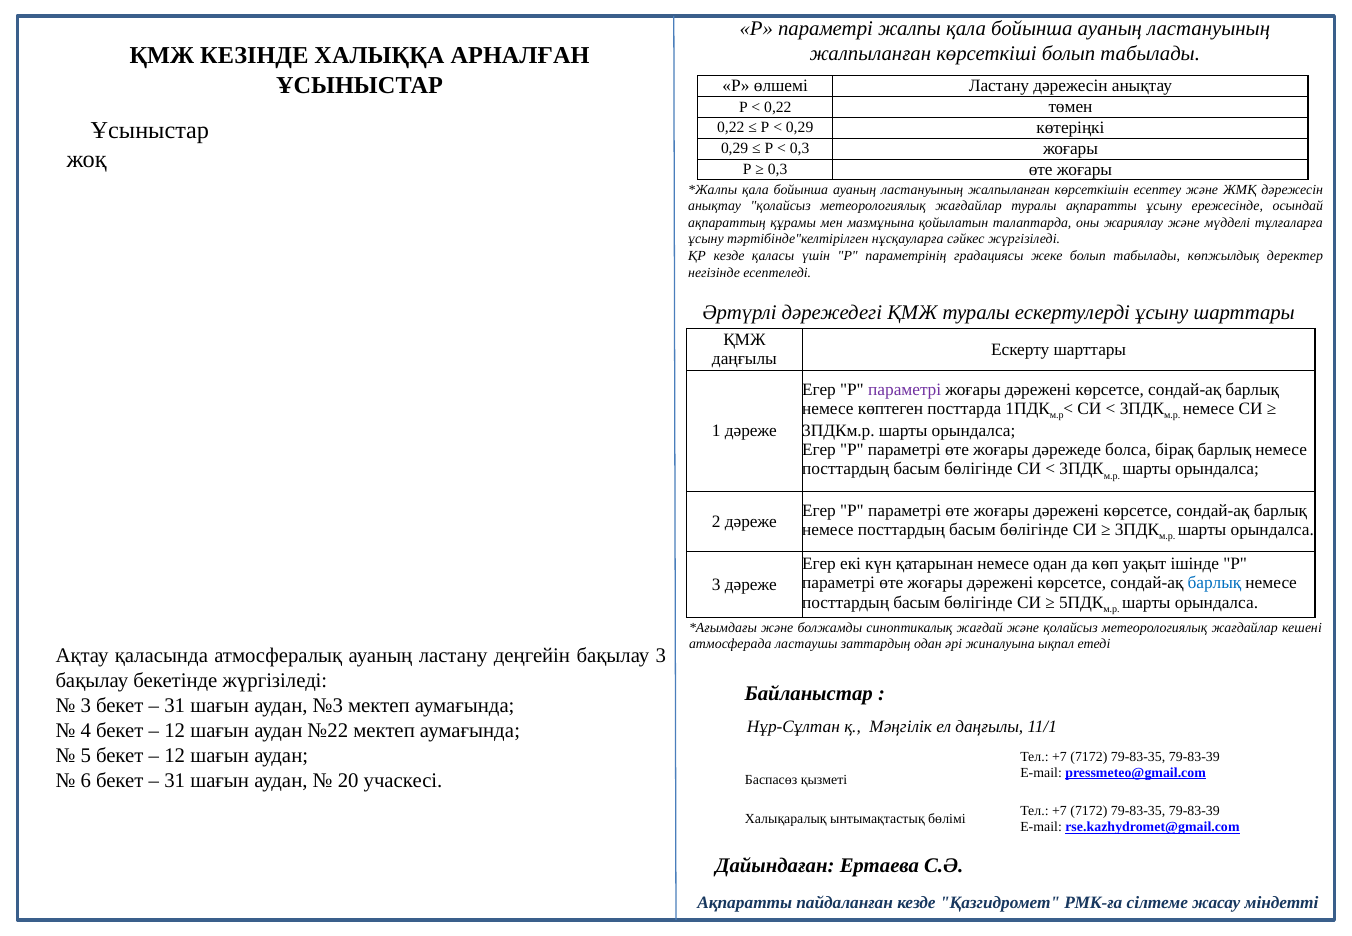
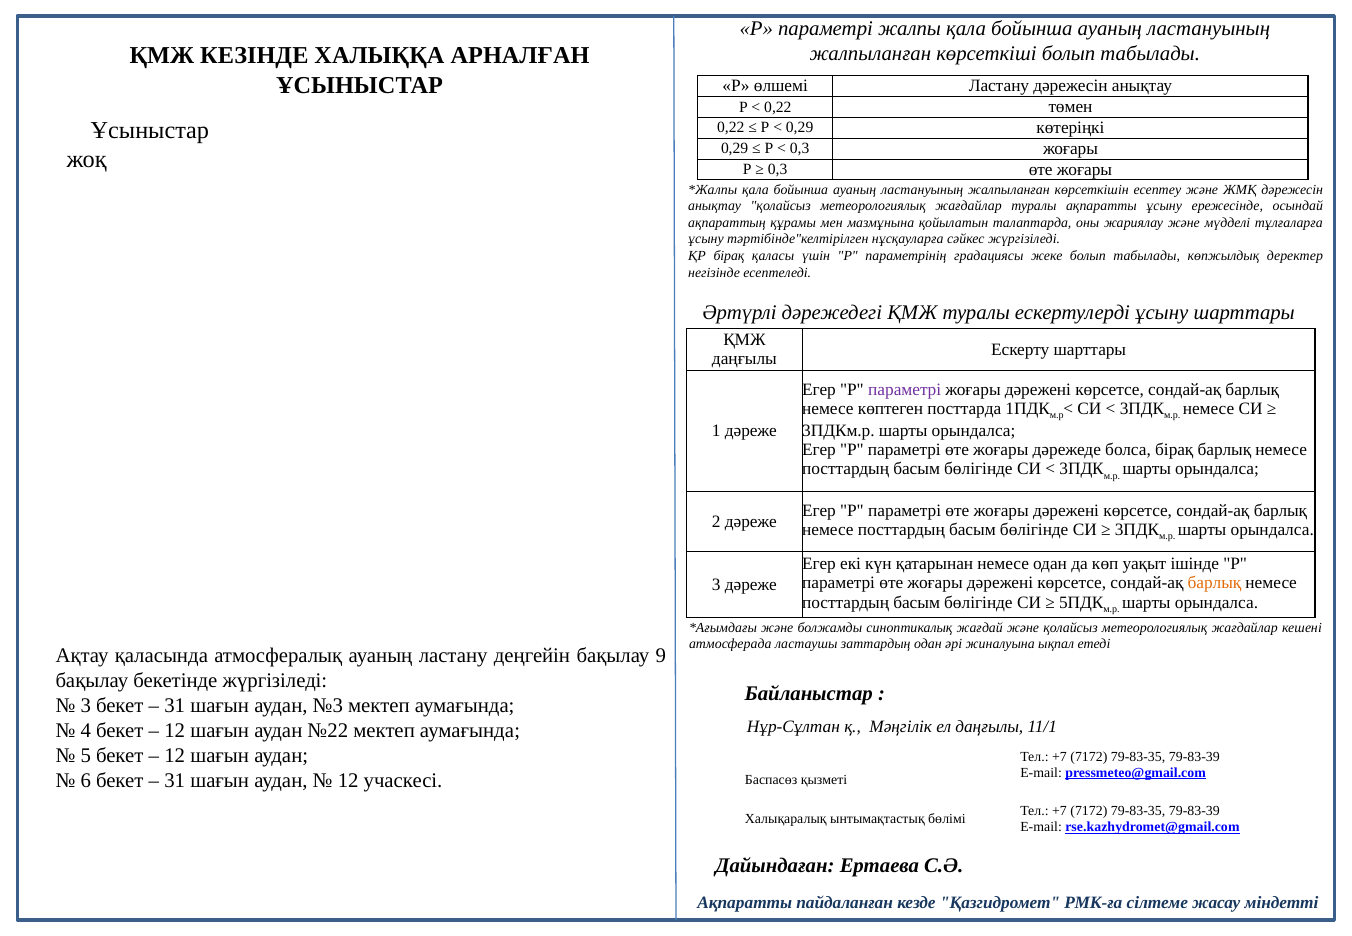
ҚР кезде: кезде -> бірақ (729, 256)
барлық colour: blue -> orange (1215, 583)
бақылау 3: 3 -> 9 (661, 656)
20: 20 -> 12 (348, 781)
